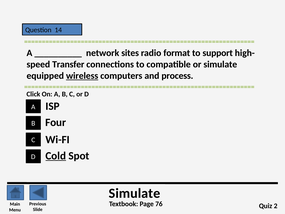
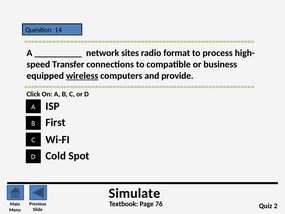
support: support -> process (218, 53)
or simulate: simulate -> business (220, 64)
process: process -> provide (177, 76)
Four: Four -> First (56, 122)
Cold underline: present -> none (56, 156)
